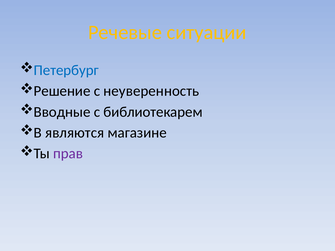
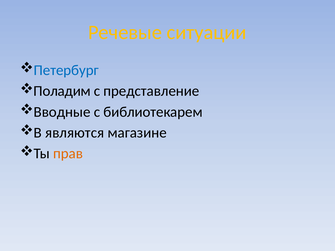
Решение: Решение -> Поладим (62, 91)
неуверенность: неуверенность -> представление (151, 91)
прав colour: purple -> orange (68, 154)
